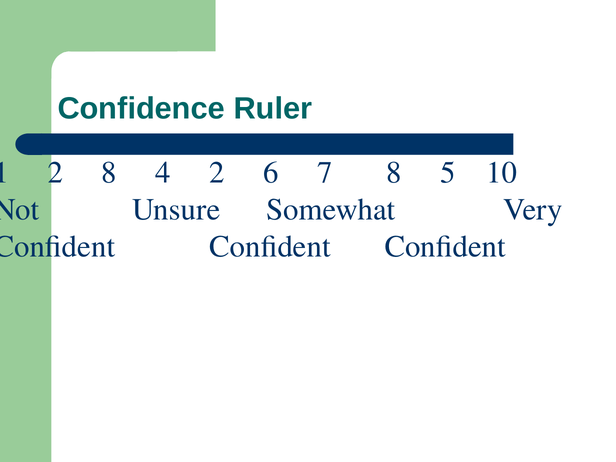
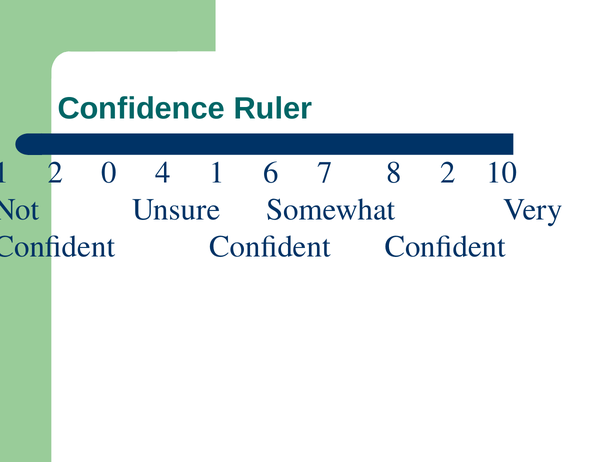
2 8: 8 -> 0 (109, 173)
4 2: 2 -> 1 (217, 173)
8 5: 5 -> 2 (448, 173)
